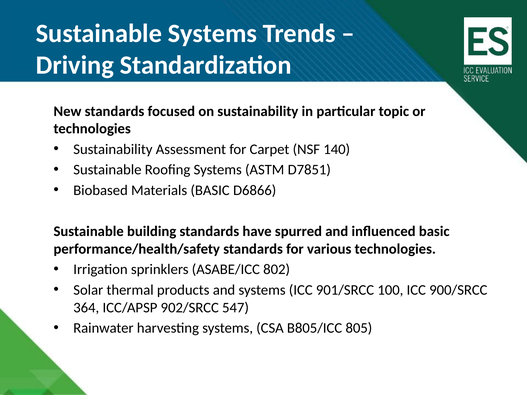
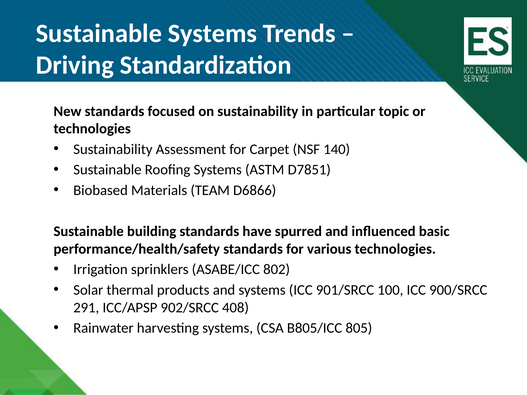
Materials BASIC: BASIC -> TEAM (210, 190)
364: 364 -> 291 (86, 308)
547: 547 -> 408 (236, 308)
